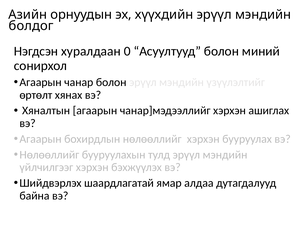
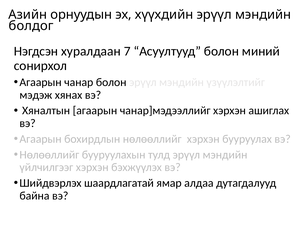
0: 0 -> 7 (127, 51)
өртөлт: өртөлт -> мэдэж (36, 95)
